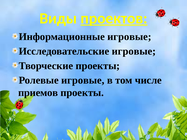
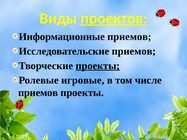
Информационные игровые: игровые -> приемов (129, 37)
Исcледовательские игровые: игровые -> приемов (134, 51)
проекты underline: none -> present (98, 66)
